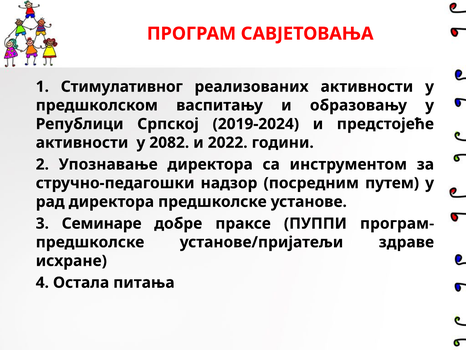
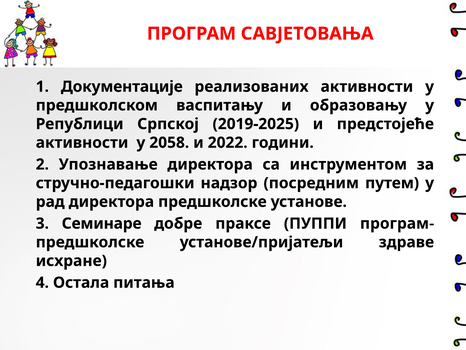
Стимулативног: Стимулативног -> Документације (122, 87)
2019-2024: 2019-2024 -> 2019-2025 (256, 124)
2082: 2082 -> 2058 (169, 142)
